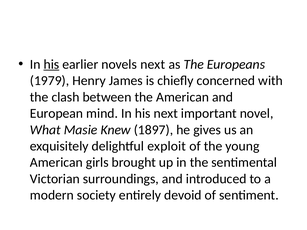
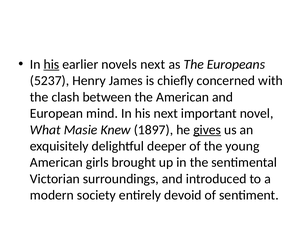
1979: 1979 -> 5237 (50, 81)
gives underline: none -> present (207, 130)
exploit: exploit -> deeper (167, 146)
